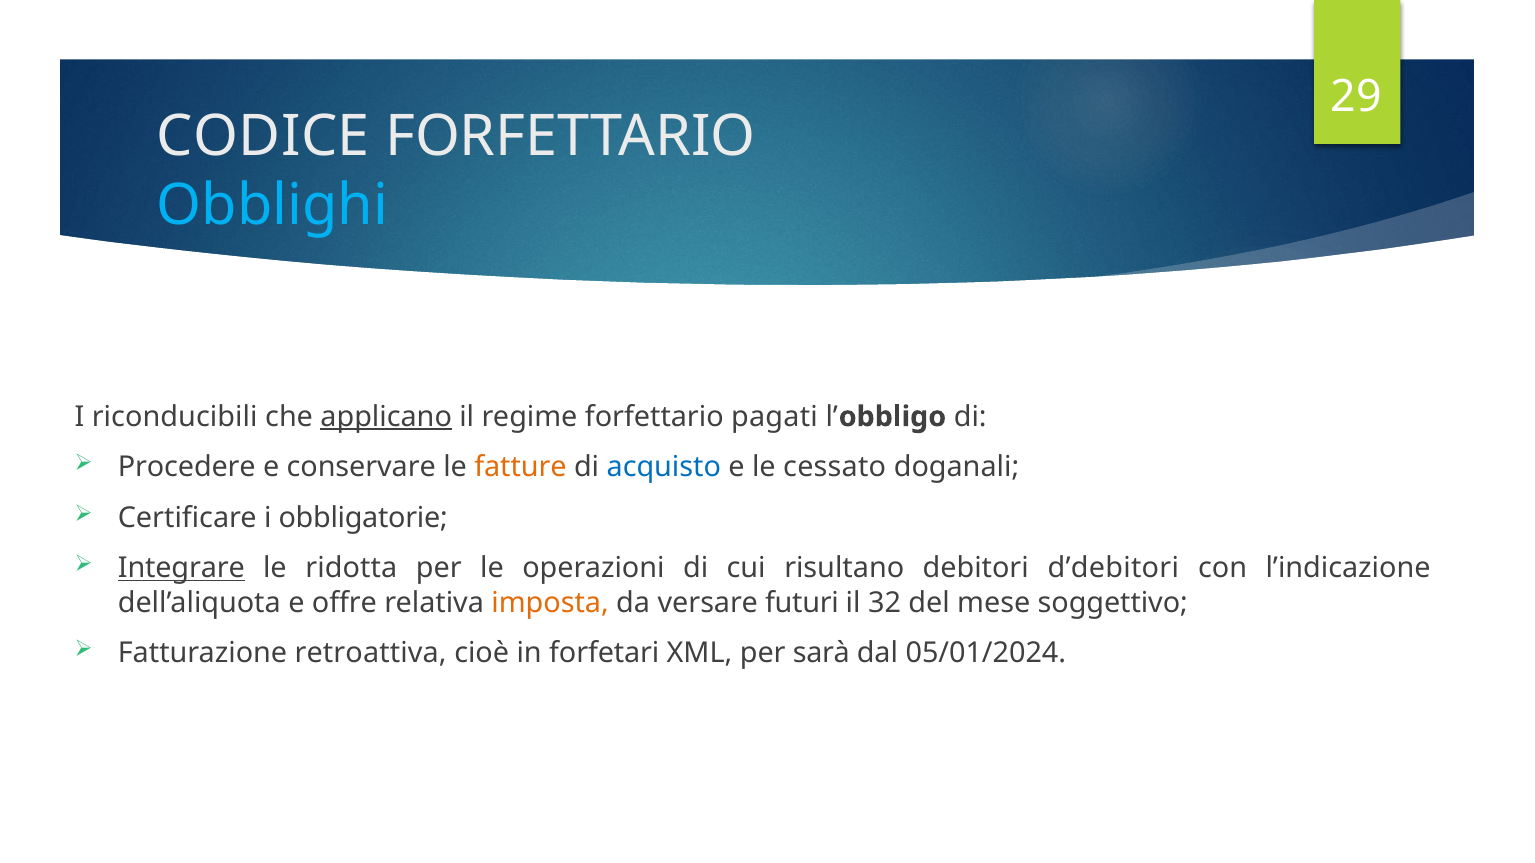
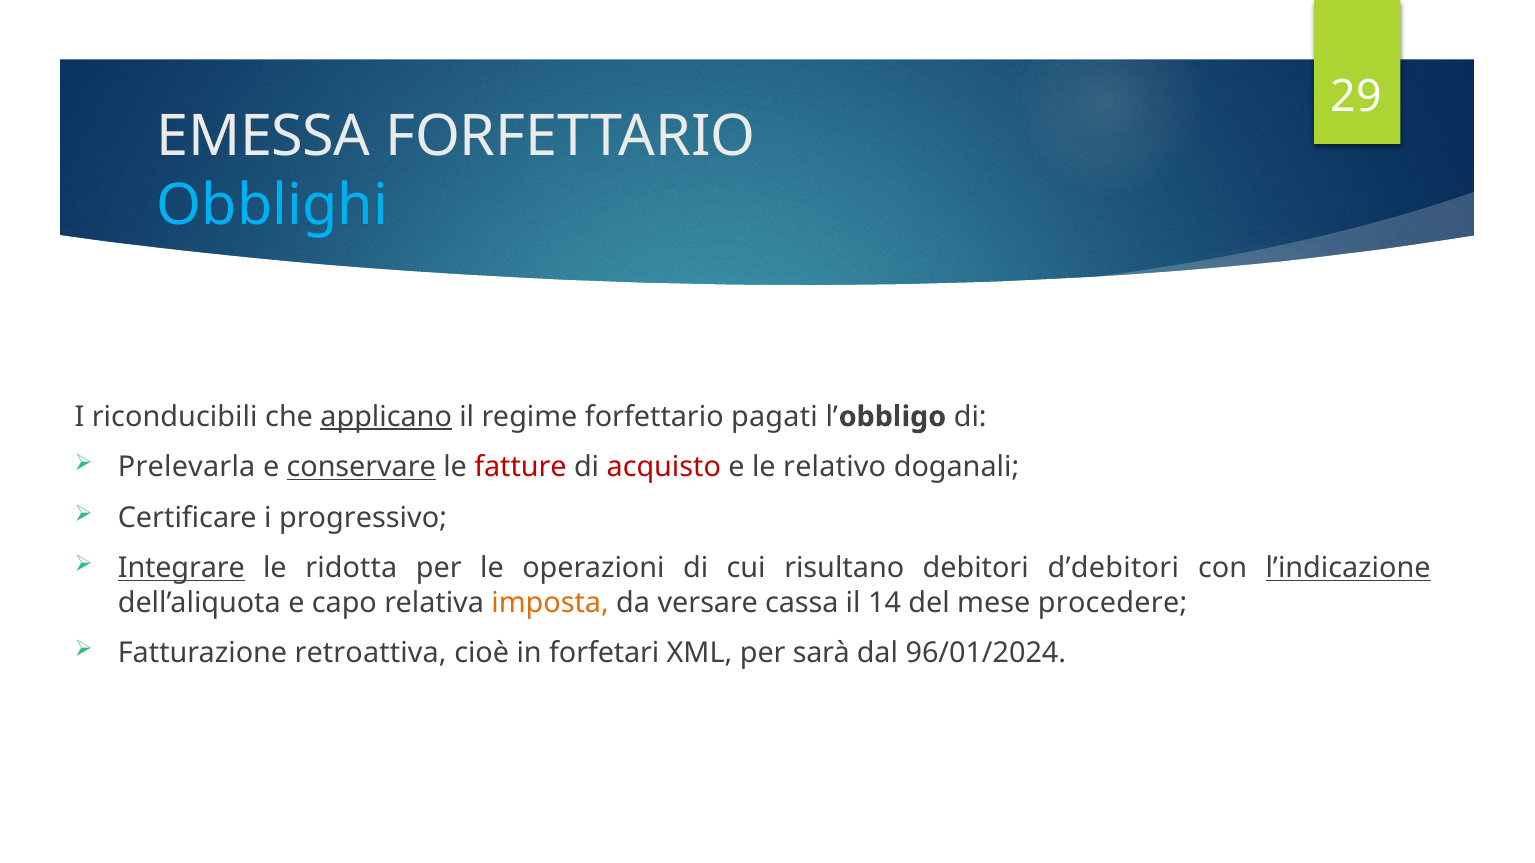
CODICE: CODICE -> EMESSA (264, 137)
Procedere: Procedere -> Prelevarla (187, 467)
conservare underline: none -> present (361, 467)
fatture colour: orange -> red (520, 467)
acquisto colour: blue -> red (664, 467)
cessato: cessato -> relativo (835, 467)
obbligatorie: obbligatorie -> progressivo (363, 518)
l’indicazione underline: none -> present (1348, 569)
offre: offre -> capo (344, 603)
futuri: futuri -> cassa (802, 603)
32: 32 -> 14 (885, 603)
soggettivo: soggettivo -> procedere (1113, 603)
05/01/2024: 05/01/2024 -> 96/01/2024 (986, 654)
